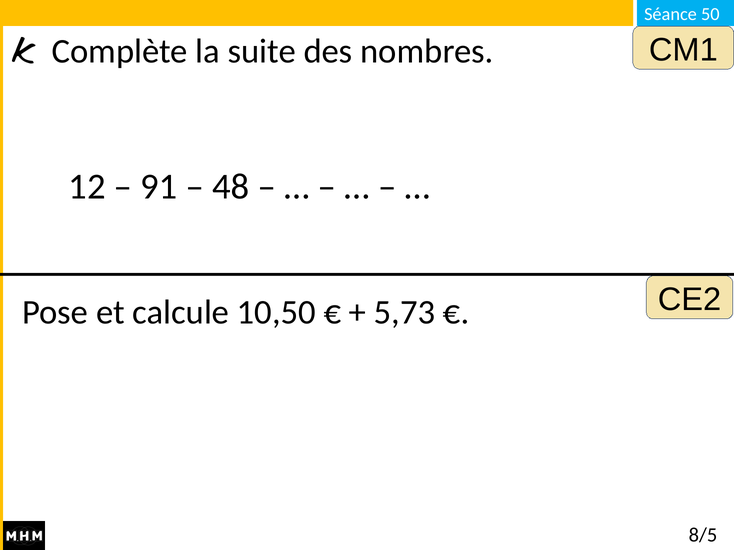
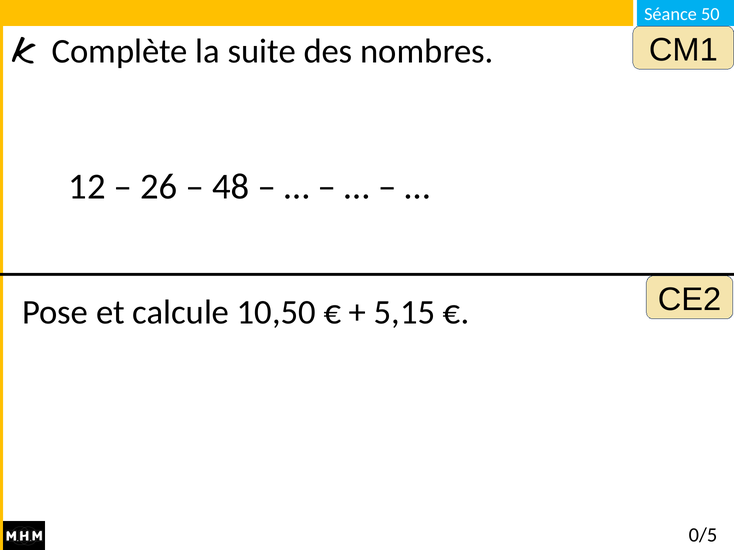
91: 91 -> 26 (159, 187)
5,73: 5,73 -> 5,15 (405, 313)
8/5: 8/5 -> 0/5 (703, 535)
